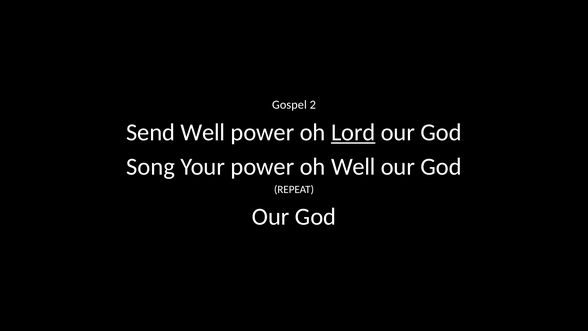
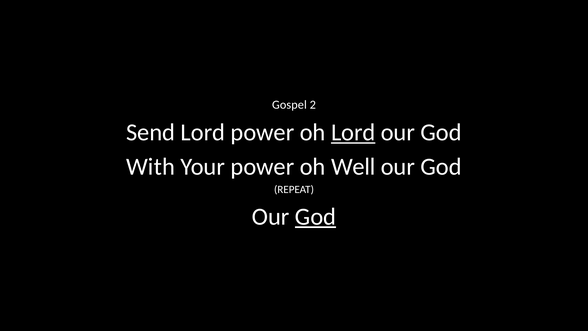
Send Well: Well -> Lord (203, 132)
Song: Song -> With (151, 167)
God underline: none -> present (316, 216)
